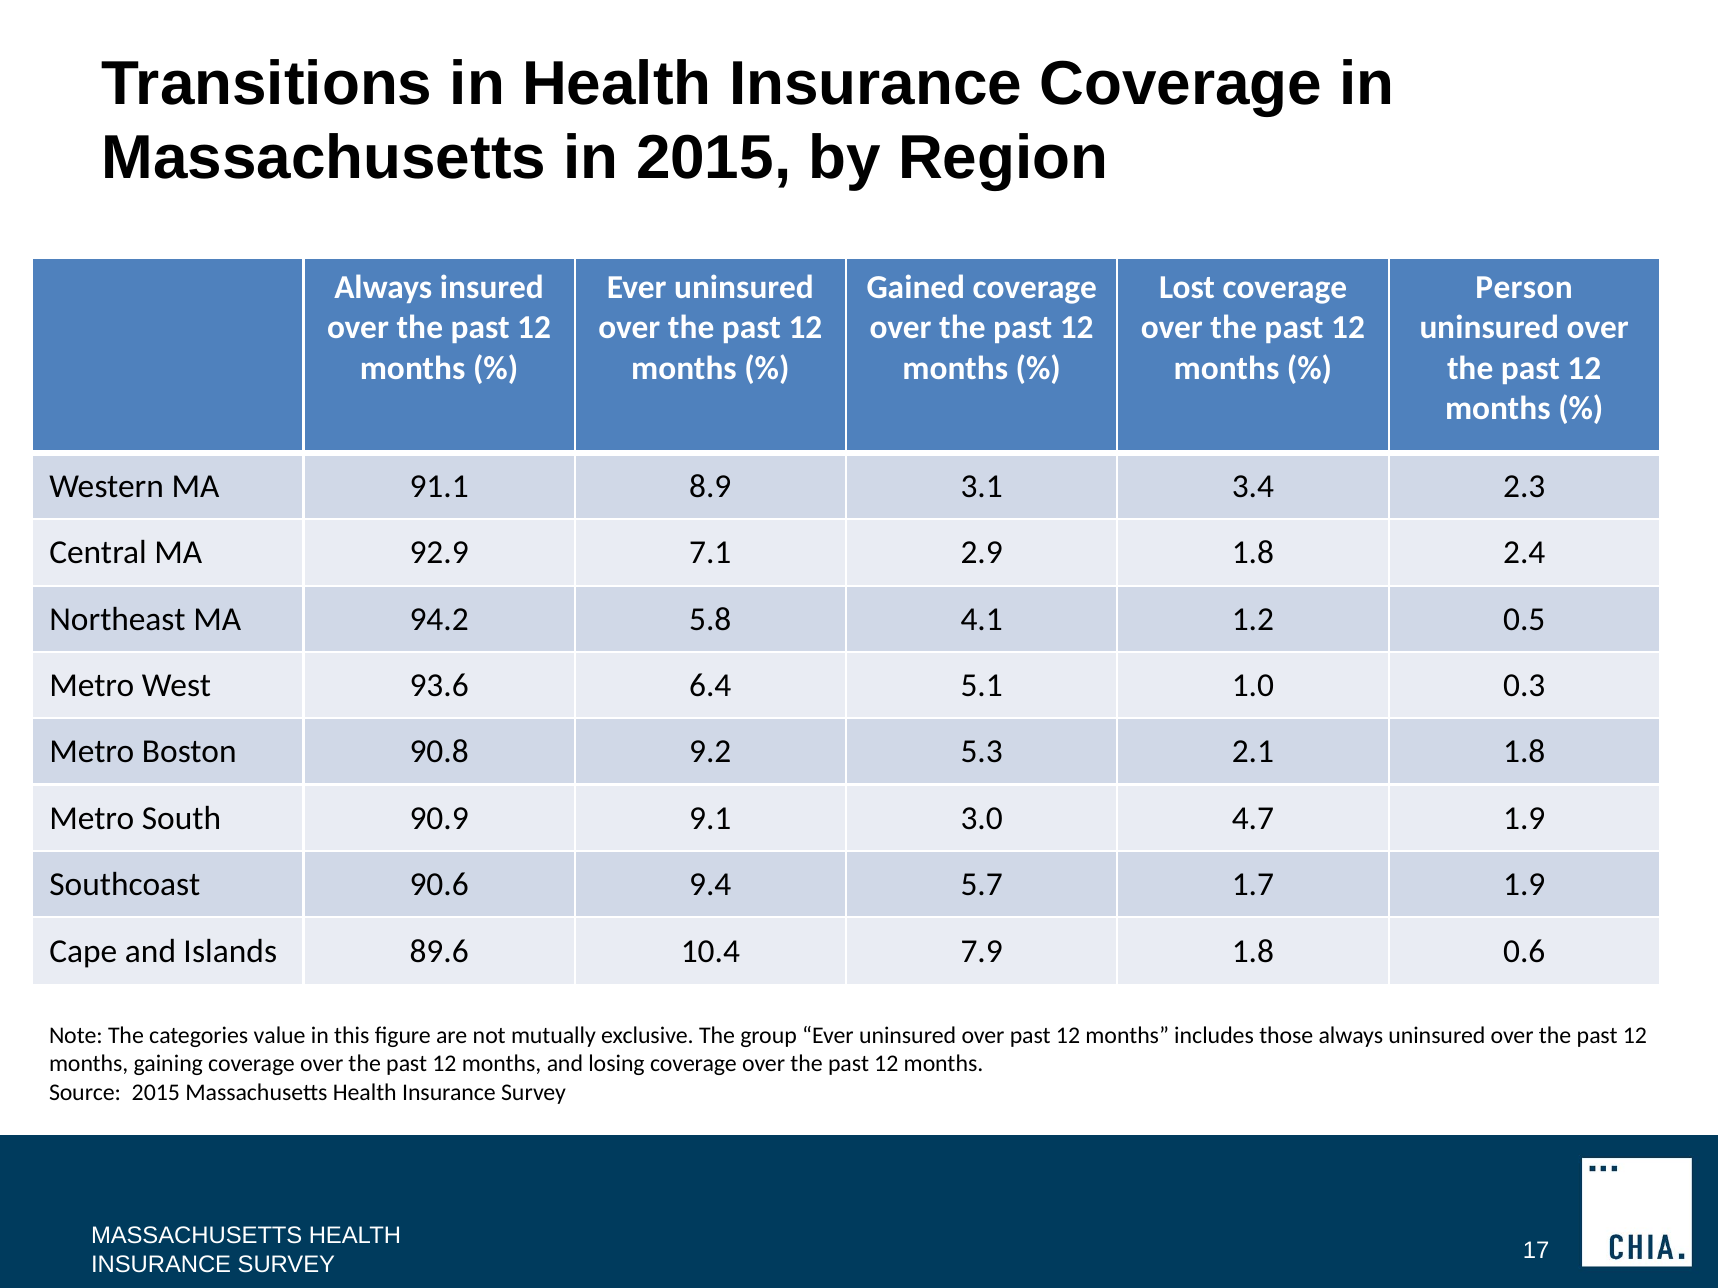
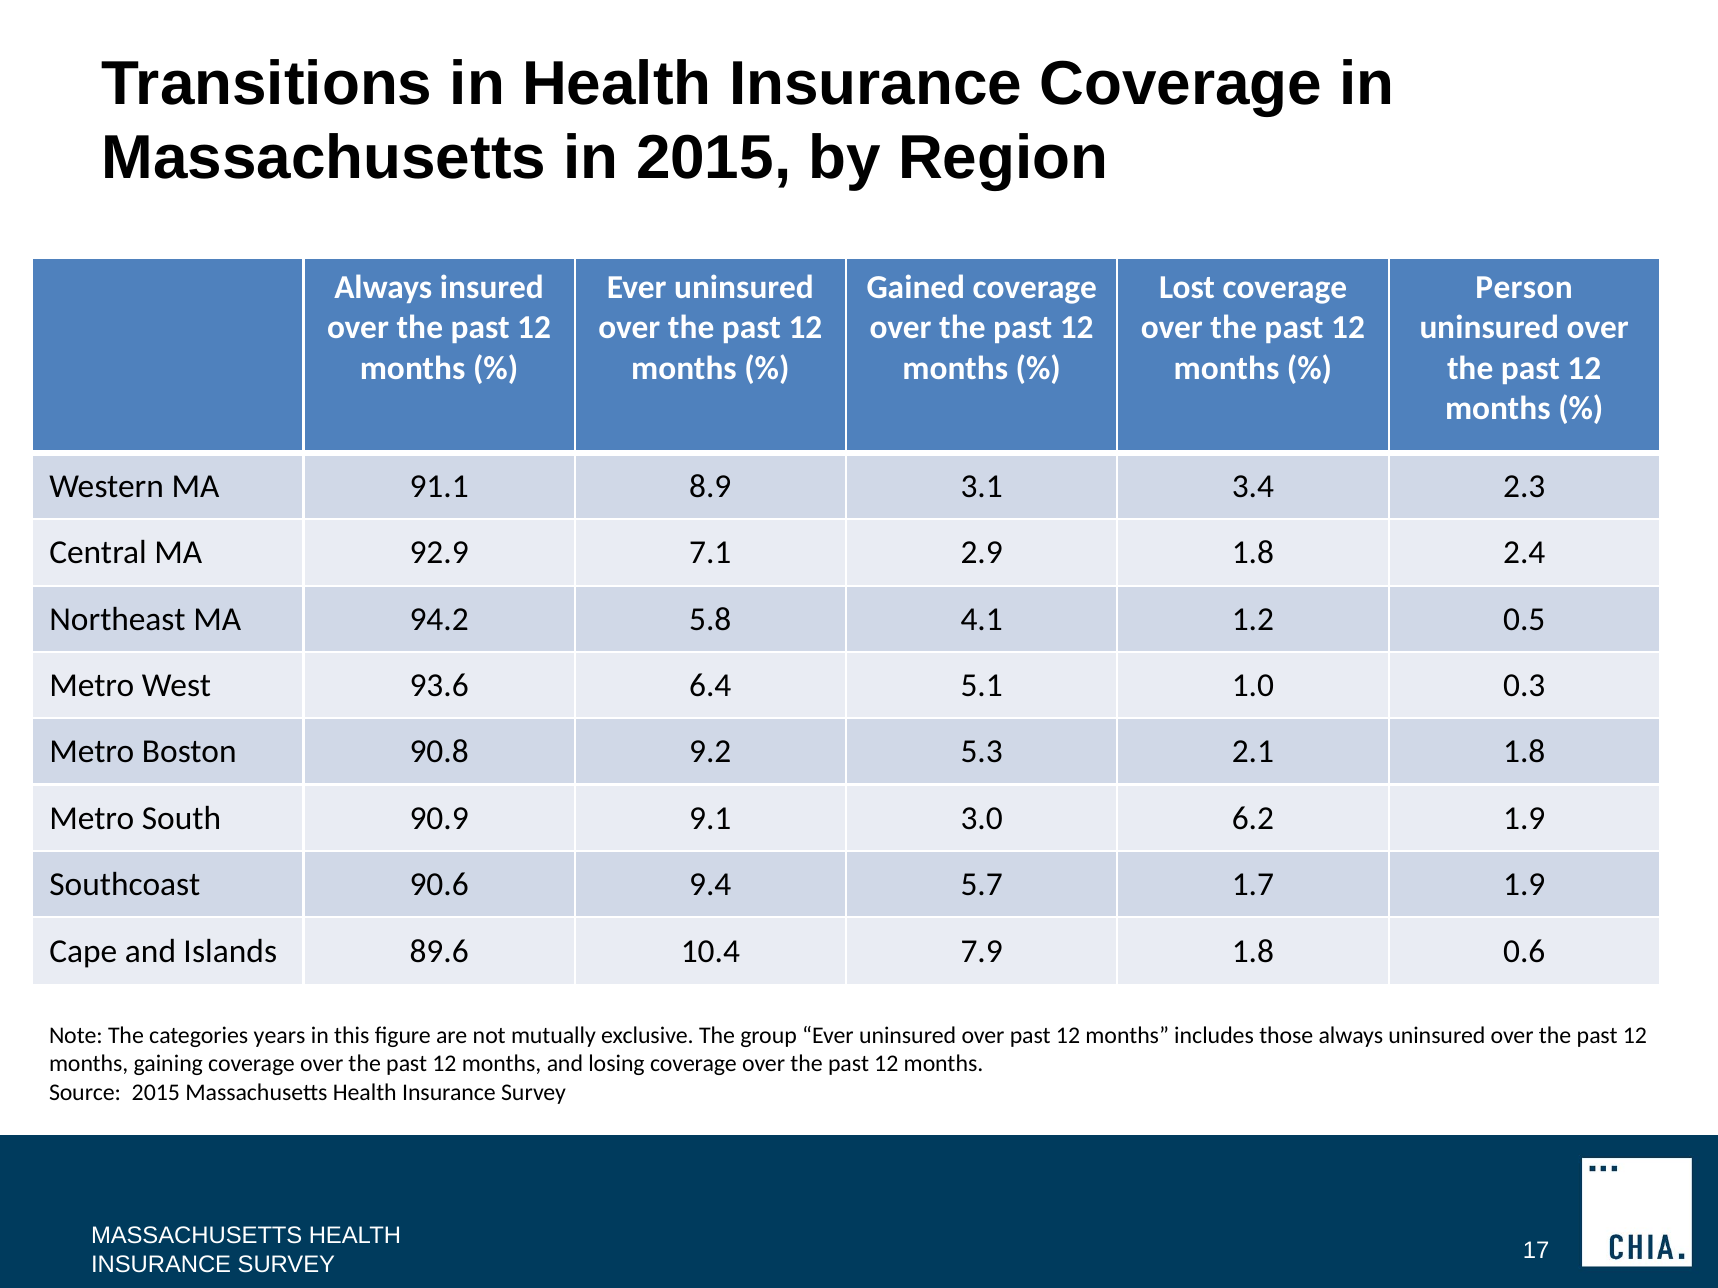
4.7: 4.7 -> 6.2 (1253, 818)
value: value -> years (280, 1036)
